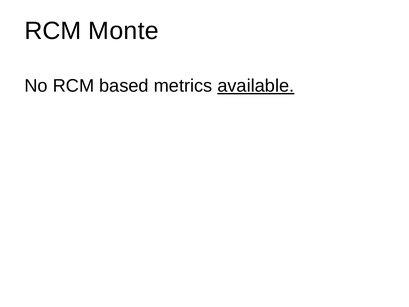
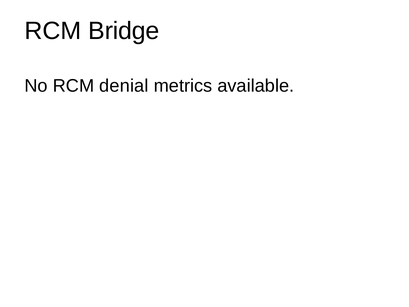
Monte: Monte -> Bridge (124, 31)
based: based -> denial (124, 86)
available underline: present -> none (256, 86)
